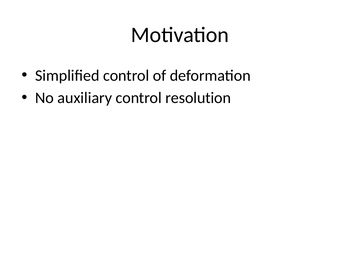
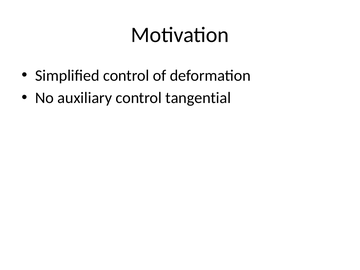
resolution: resolution -> tangential (198, 98)
